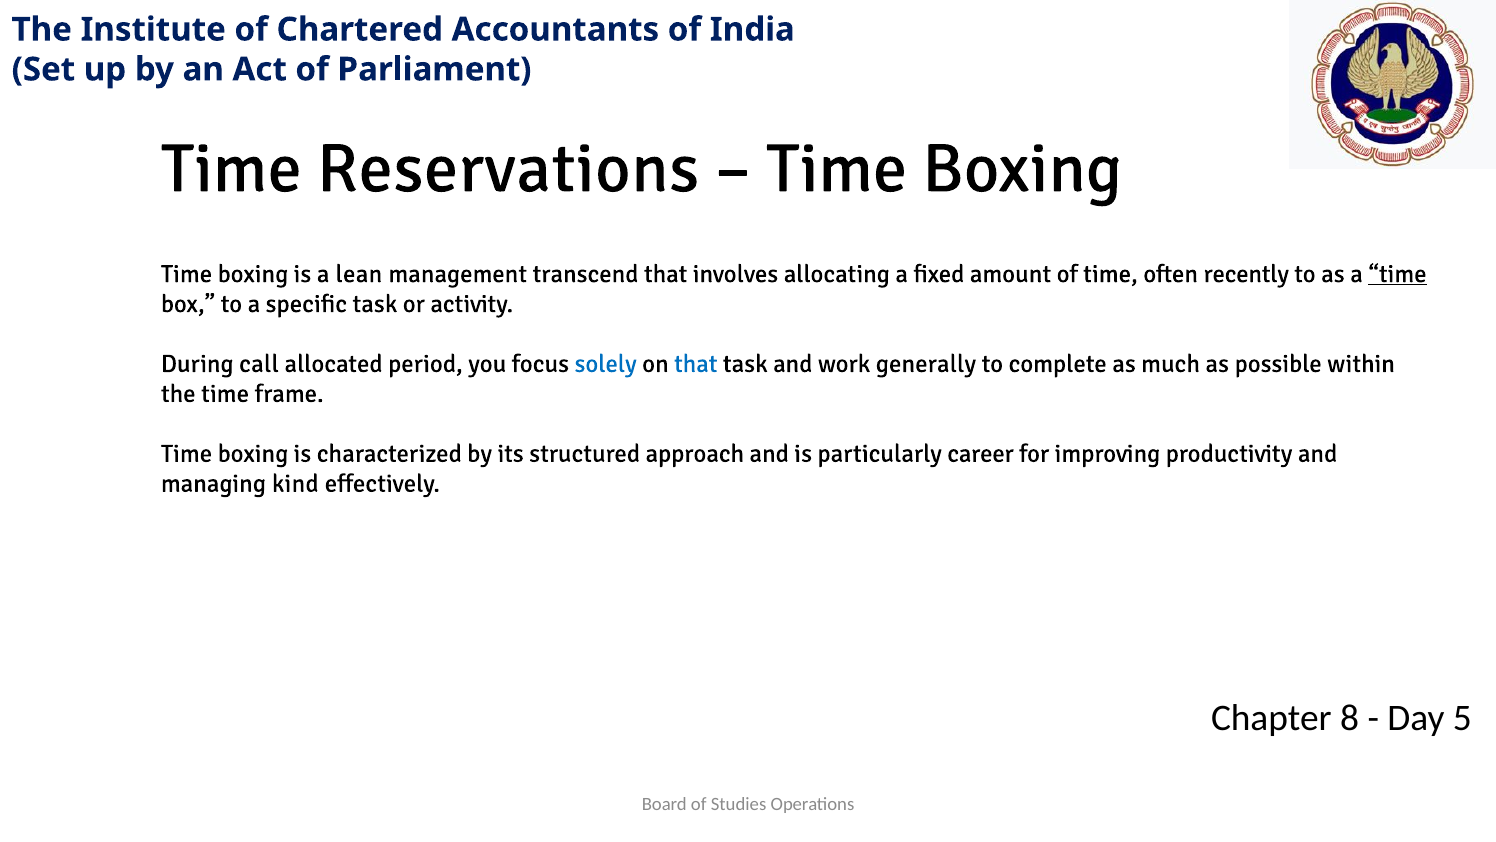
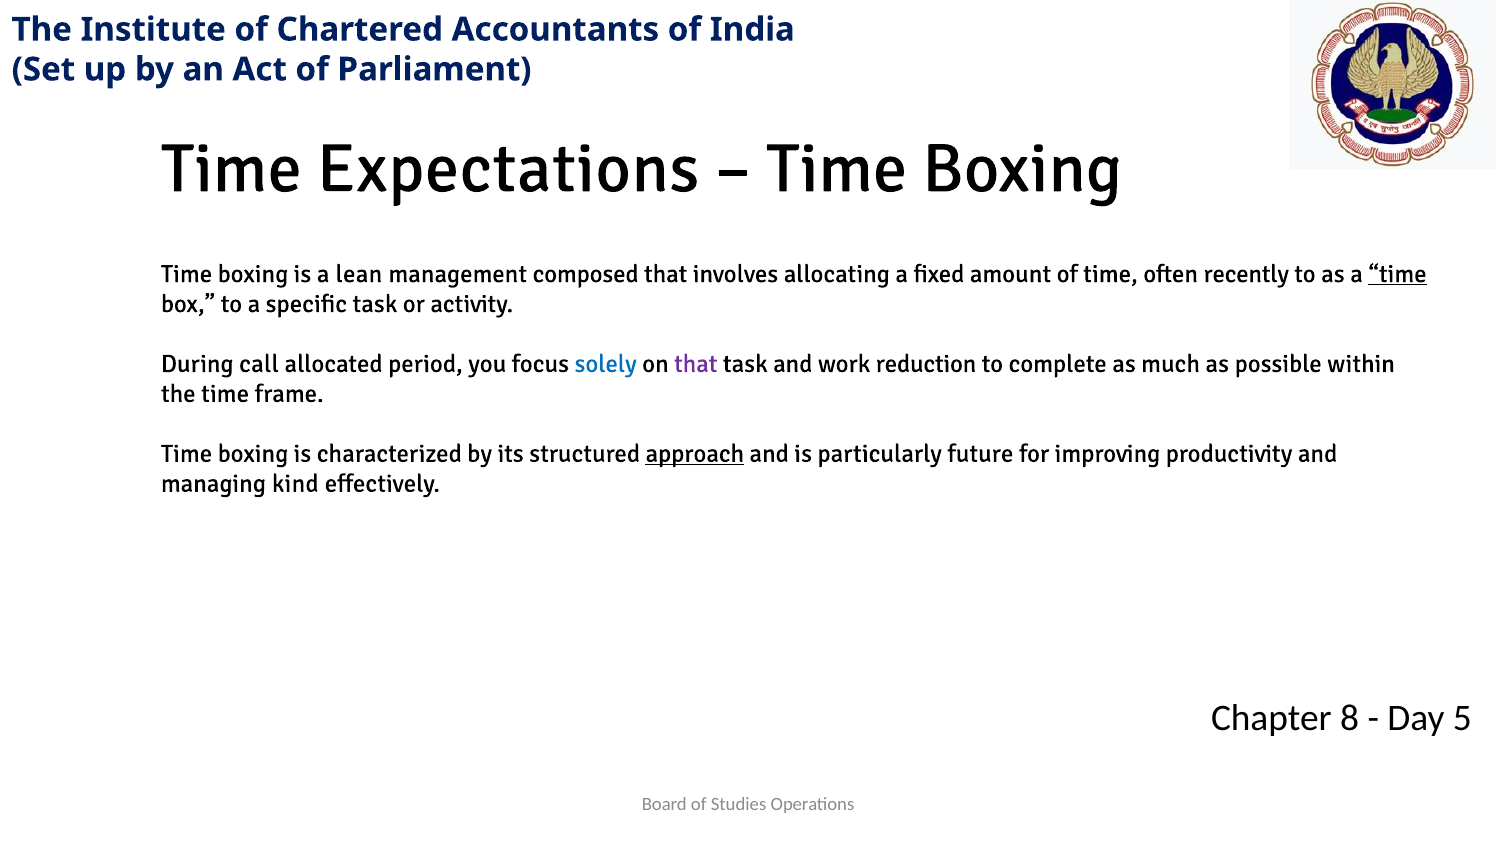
Reservations: Reservations -> Expectations (508, 168)
transcend: transcend -> composed (586, 274)
that colour: blue -> purple (696, 364)
generally: generally -> reduction (926, 364)
approach underline: none -> present (695, 453)
career: career -> future (980, 453)
